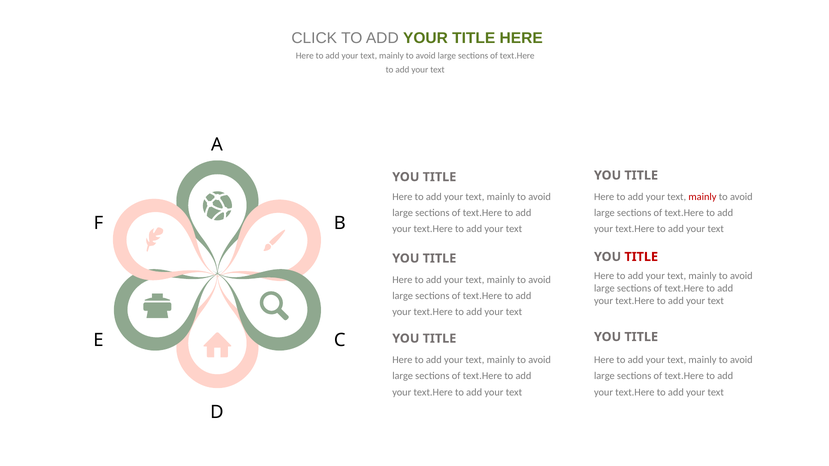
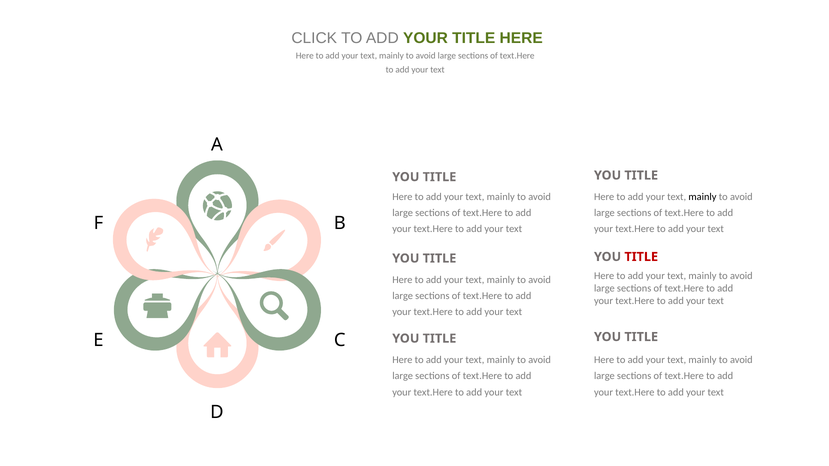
mainly colour: red -> black (702, 197)
